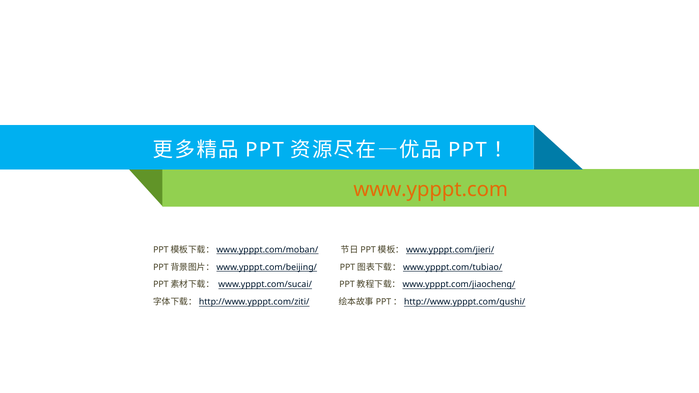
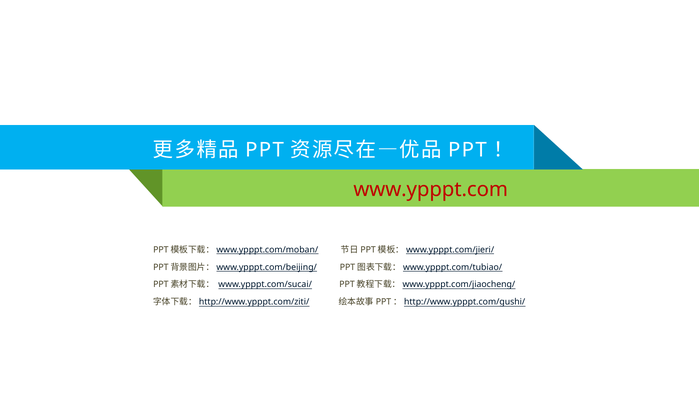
www.ypppt.com colour: orange -> red (431, 189)
